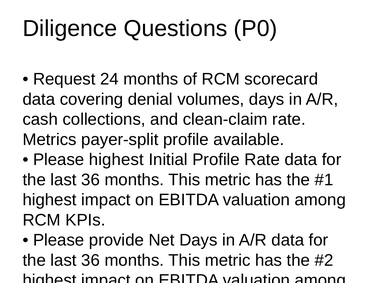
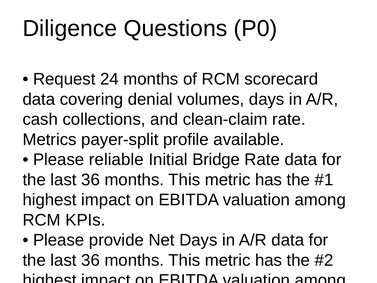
Please highest: highest -> reliable (116, 160)
Initial Profile: Profile -> Bridge (216, 160)
